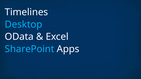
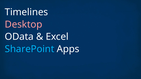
Desktop colour: light blue -> pink (24, 25)
